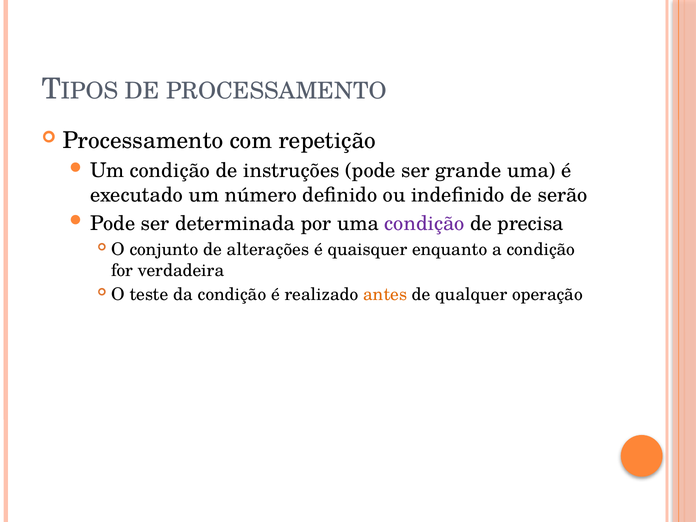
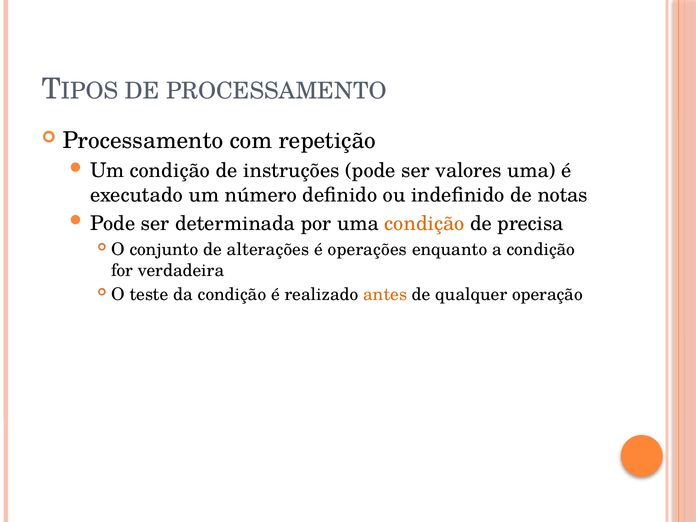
grande: grande -> valores (468, 171)
serão: serão -> notas (563, 195)
condição colour: purple -> orange (425, 224)
quaisquer: quaisquer -> operações (367, 249)
